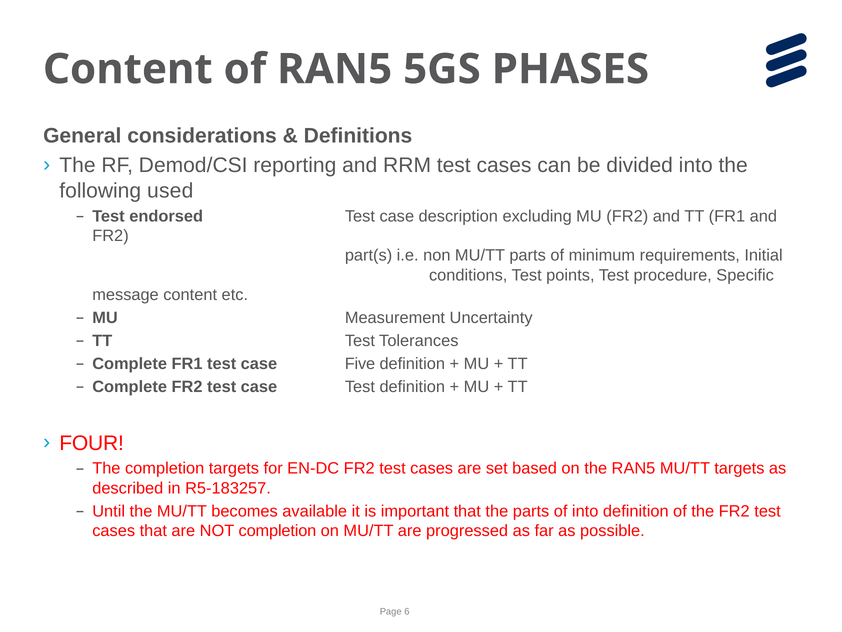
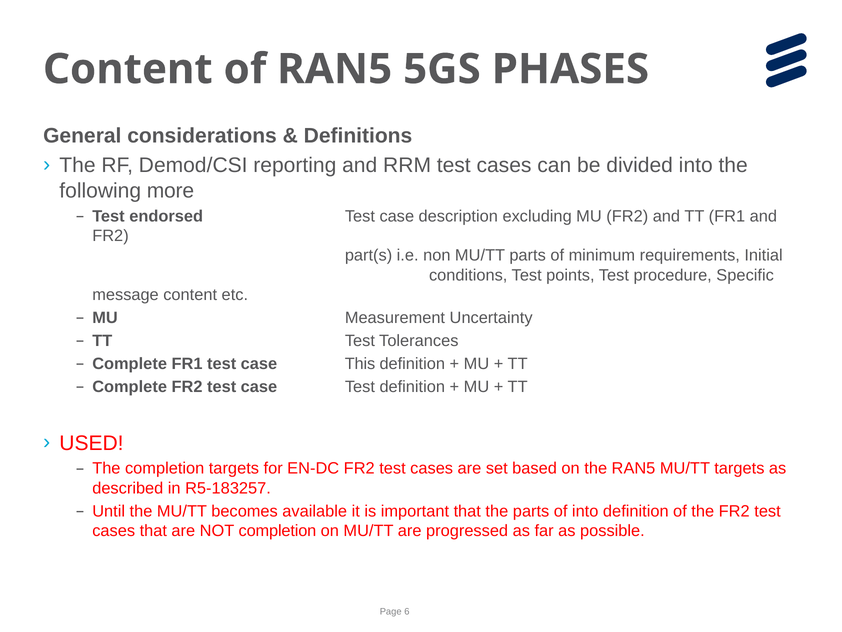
used: used -> more (170, 191)
Five: Five -> This (360, 363)
FOUR: FOUR -> USED (91, 443)
